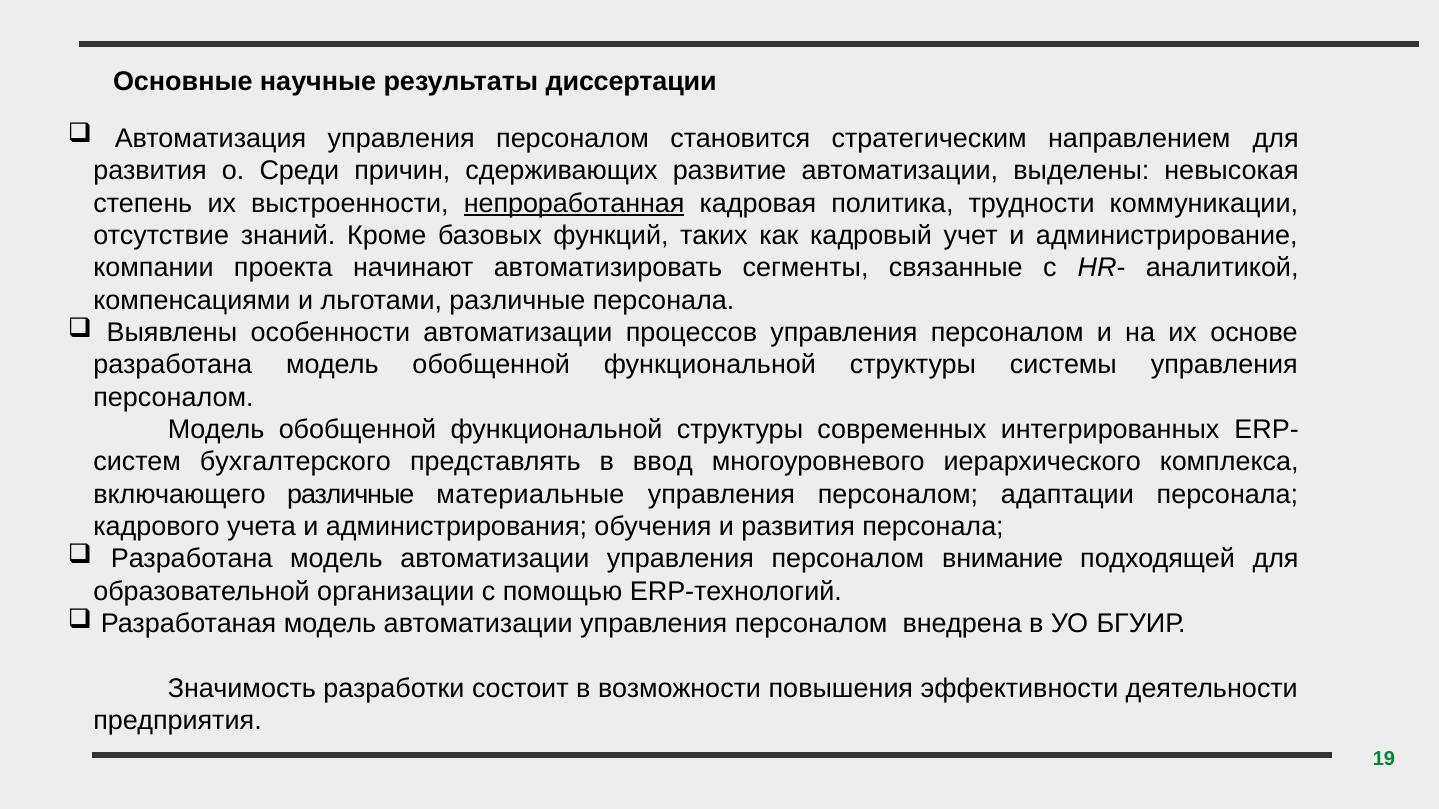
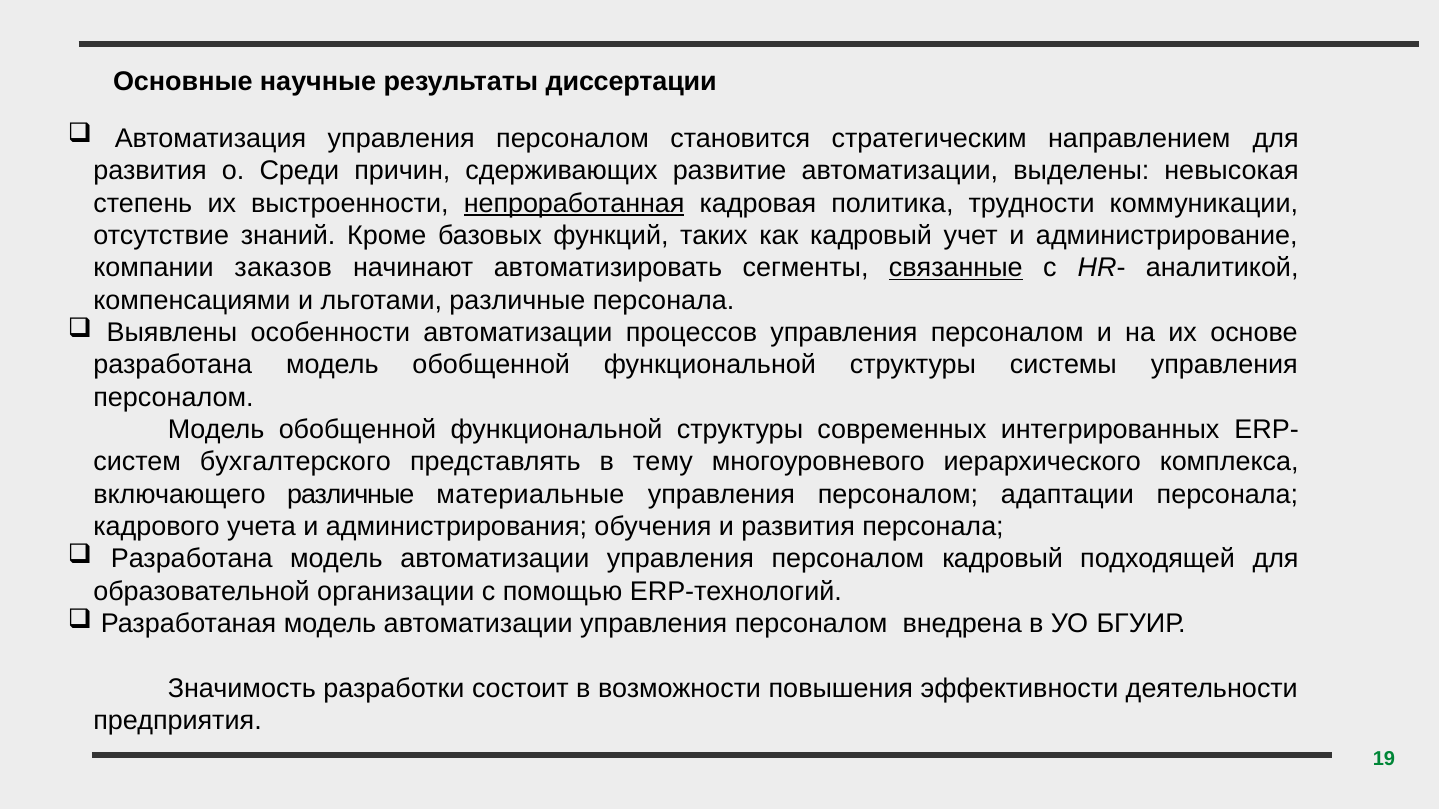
проекта: проекта -> заказов (283, 268)
связанные underline: none -> present (956, 268)
ввод: ввод -> тему (663, 462)
персоналом внимание: внимание -> кадровый (1003, 559)
